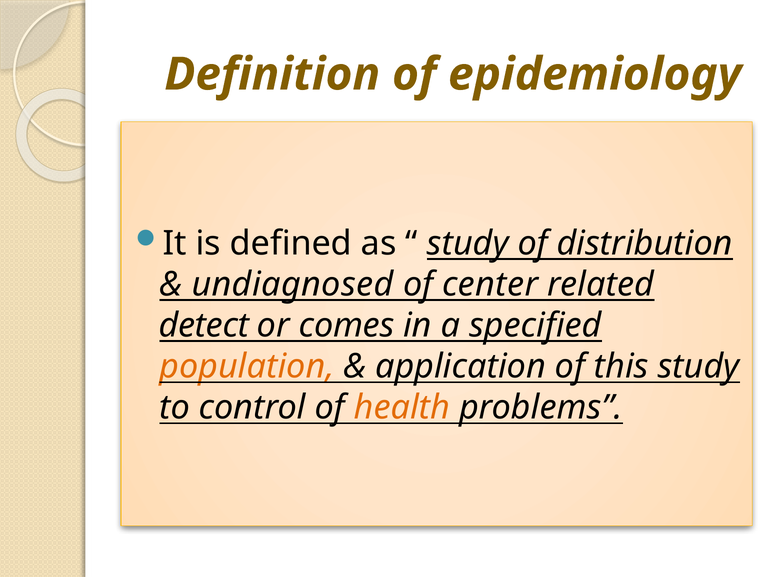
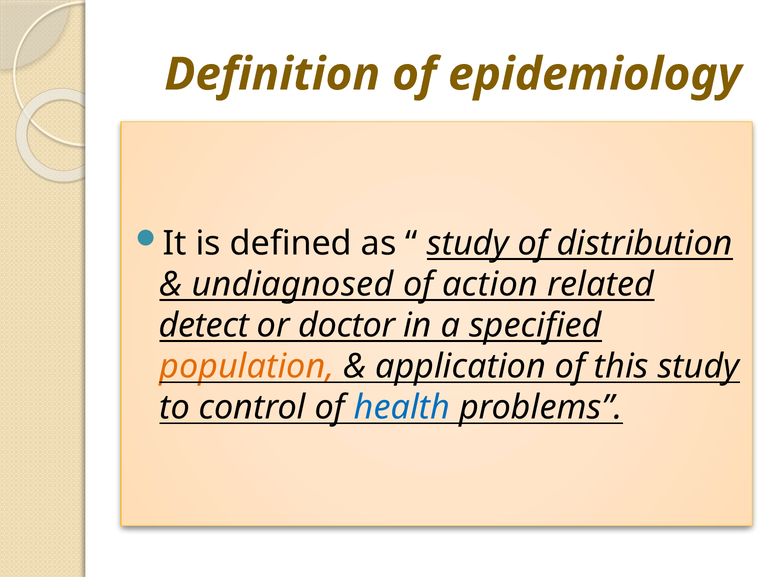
center: center -> action (490, 285)
comes: comes -> doctor (347, 326)
health colour: orange -> blue (402, 408)
